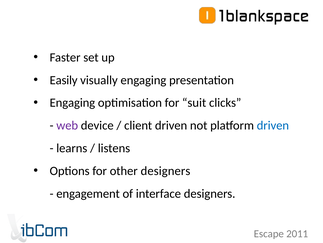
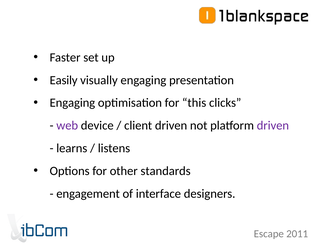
suit: suit -> this (194, 103)
driven colour: blue -> purple (273, 125)
other designers: designers -> standards (166, 170)
